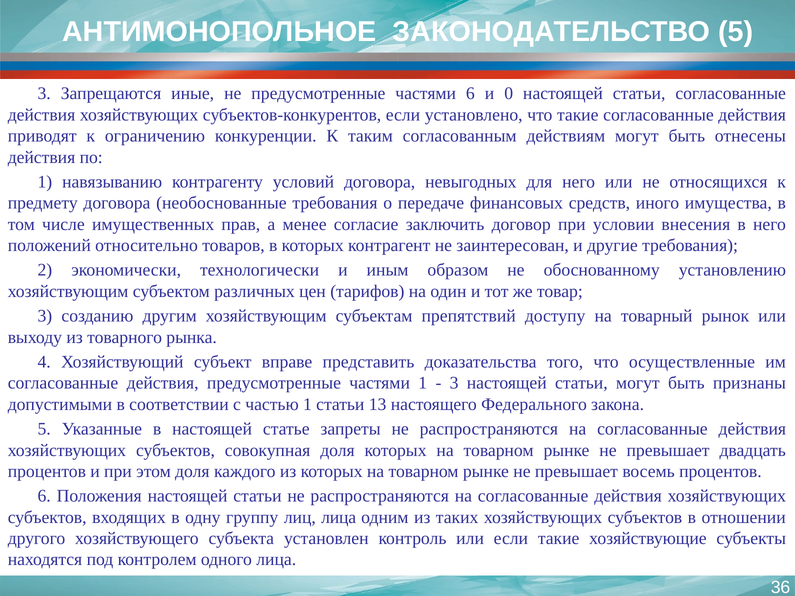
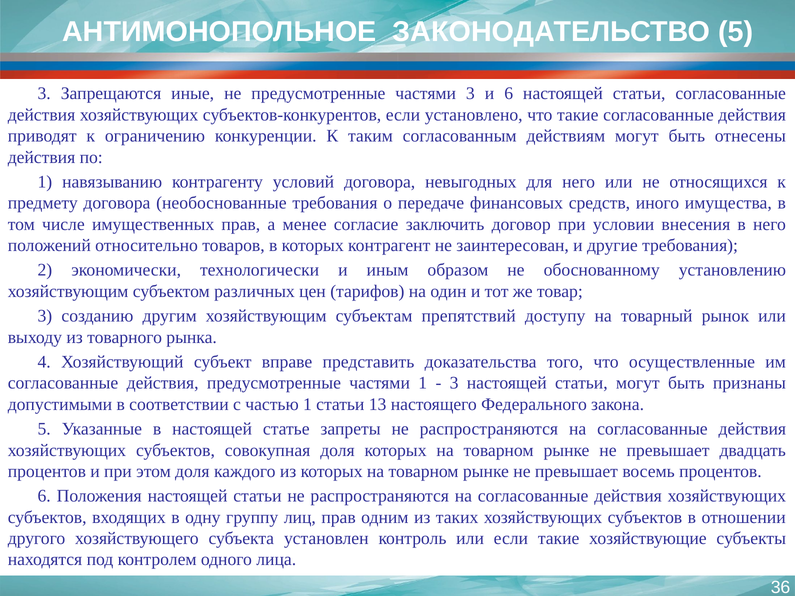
частями 6: 6 -> 3 (470, 94)
и 0: 0 -> 6 (509, 94)
лиц лица: лица -> прав (339, 517)
